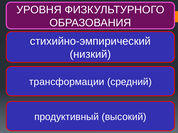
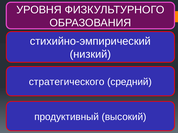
трансформации: трансформации -> стратегического (67, 82)
